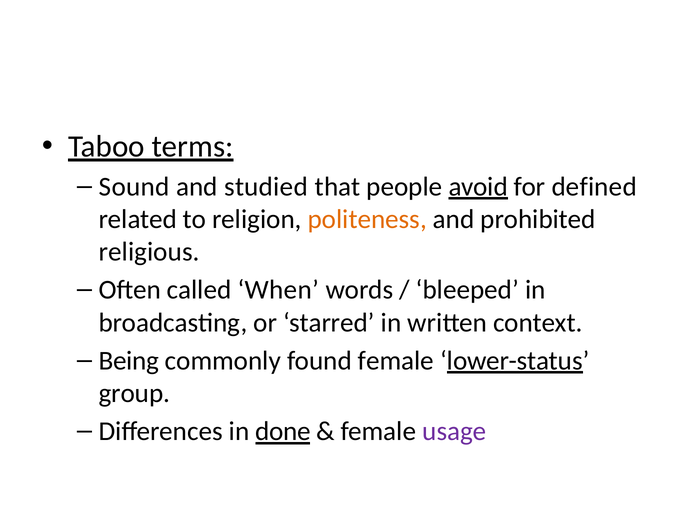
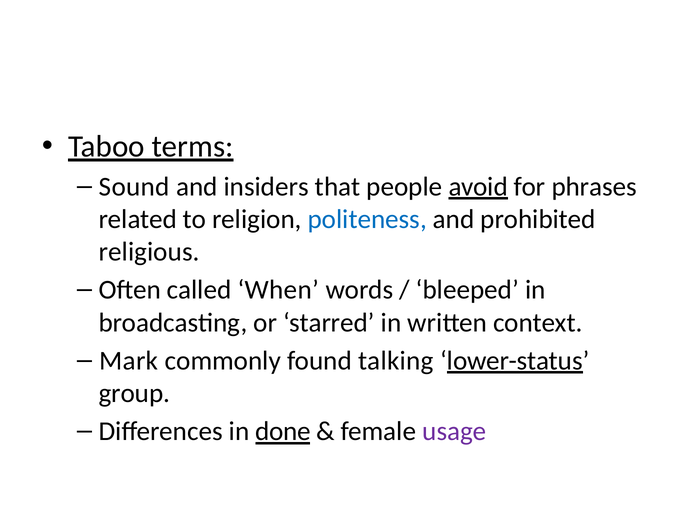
studied: studied -> insiders (266, 187)
defined: defined -> phrases (594, 187)
politeness colour: orange -> blue (367, 219)
Being: Being -> Mark (129, 361)
found female: female -> talking (396, 361)
